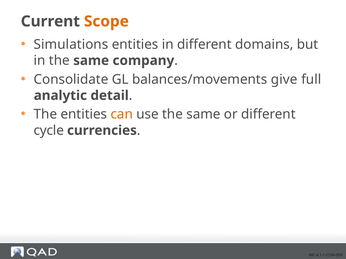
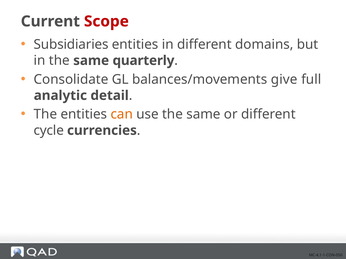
Scope colour: orange -> red (106, 21)
Simulations: Simulations -> Subsidiaries (71, 44)
company: company -> quarterly (143, 61)
